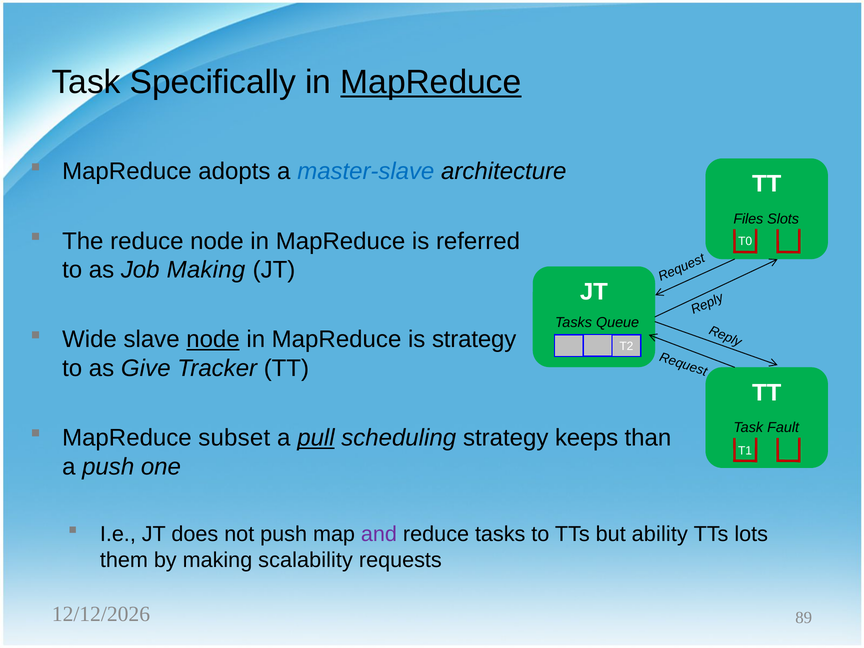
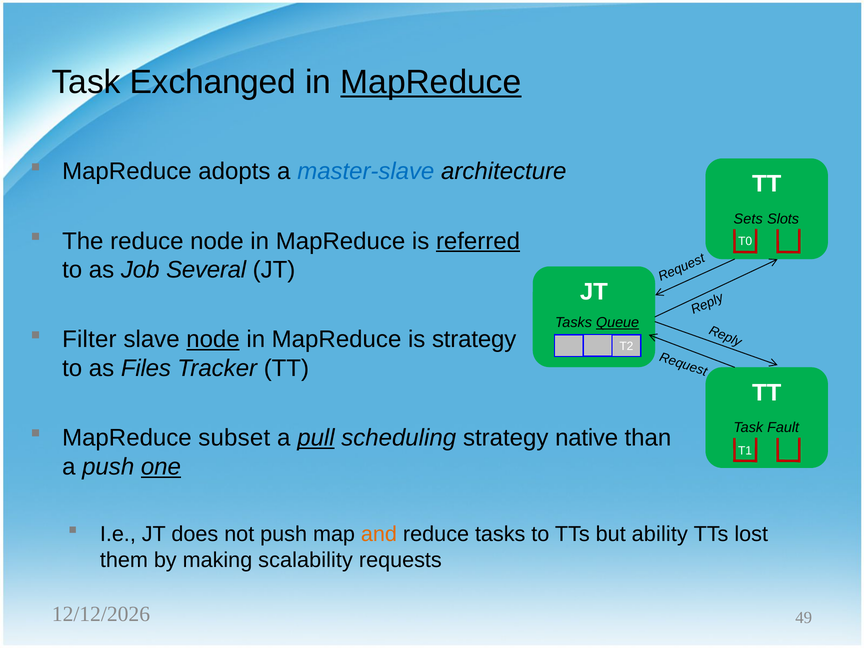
Specifically: Specifically -> Exchanged (213, 82)
Files: Files -> Sets (748, 219)
referred underline: none -> present (478, 241)
Job Making: Making -> Several (206, 270)
Queue underline: none -> present (618, 323)
Wide: Wide -> Filter (89, 340)
Give: Give -> Files (146, 368)
keeps: keeps -> native (587, 438)
one underline: none -> present (161, 467)
and colour: purple -> orange (379, 534)
lots: lots -> lost (751, 534)
89: 89 -> 49 (804, 618)
